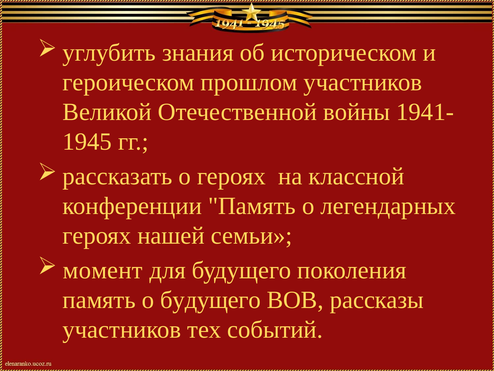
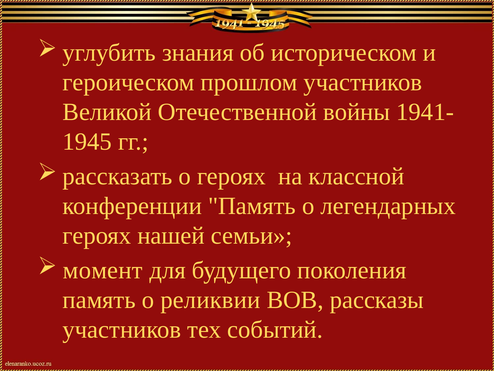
о будущего: будущего -> реликвии (210, 300)
